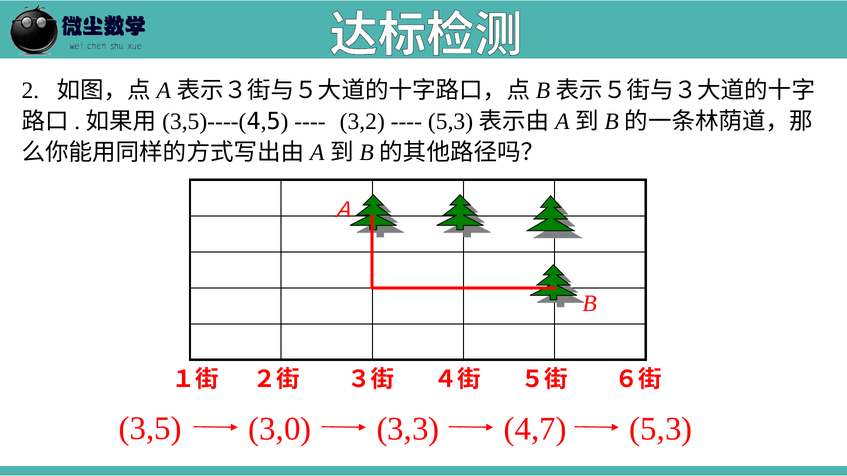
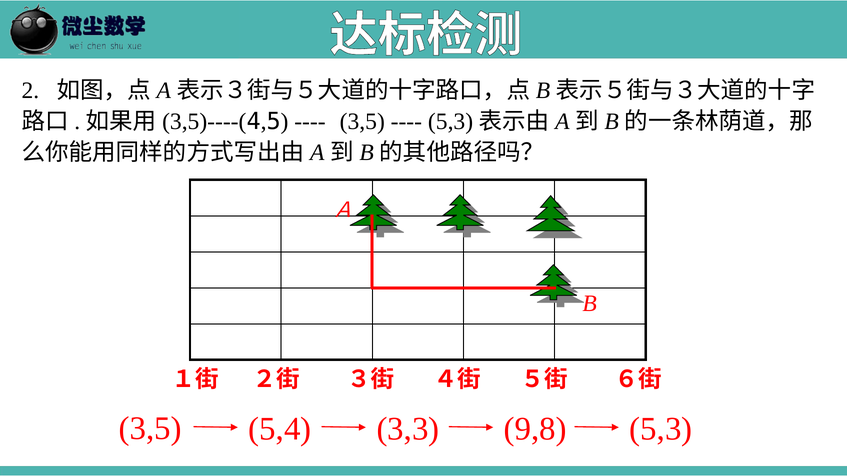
3,2: 3,2 -> 3,5 (362, 121)
3,0: 3,0 -> 5,4 (280, 429)
4,7: 4,7 -> 9,8 (535, 429)
